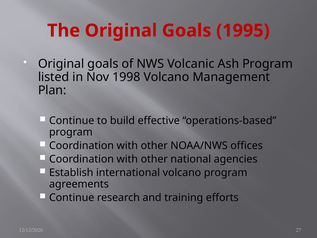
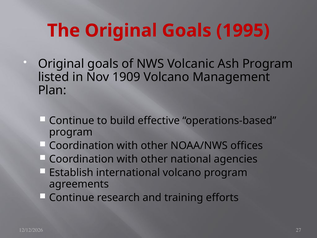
1998: 1998 -> 1909 (126, 77)
